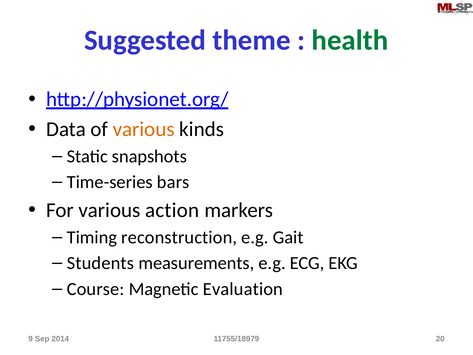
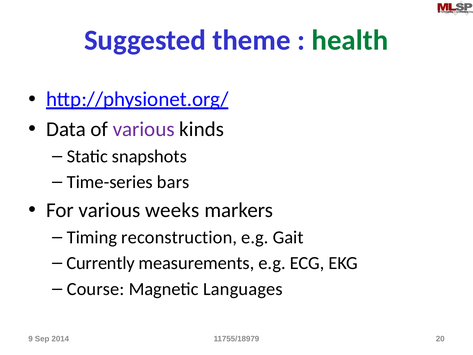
various colour: orange -> purple (144, 129)
action: action -> weeks (172, 210)
Students: Students -> Currently (101, 263)
Evaluation: Evaluation -> Languages (243, 289)
